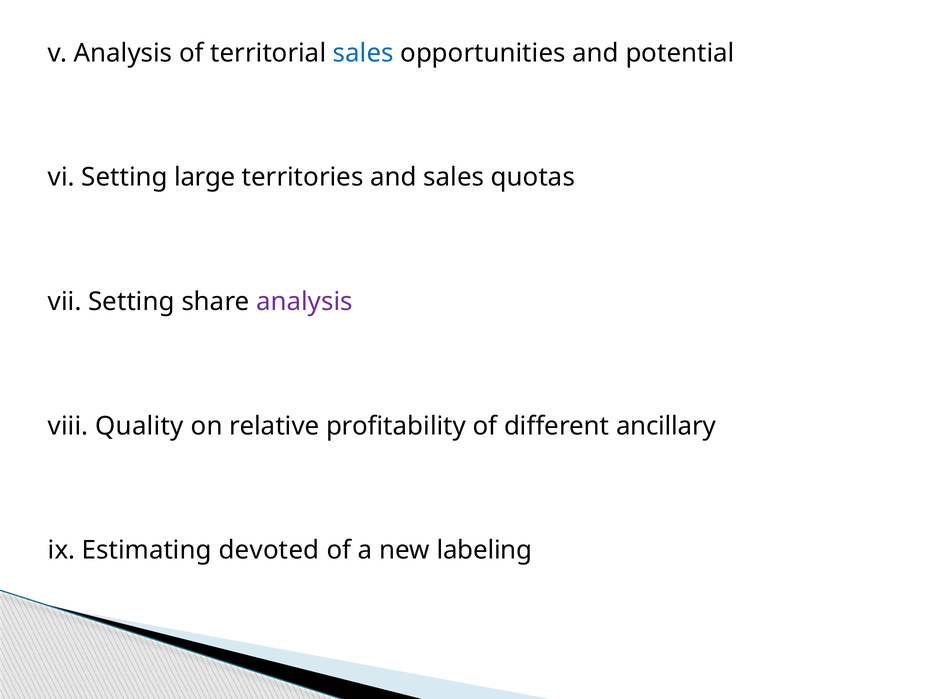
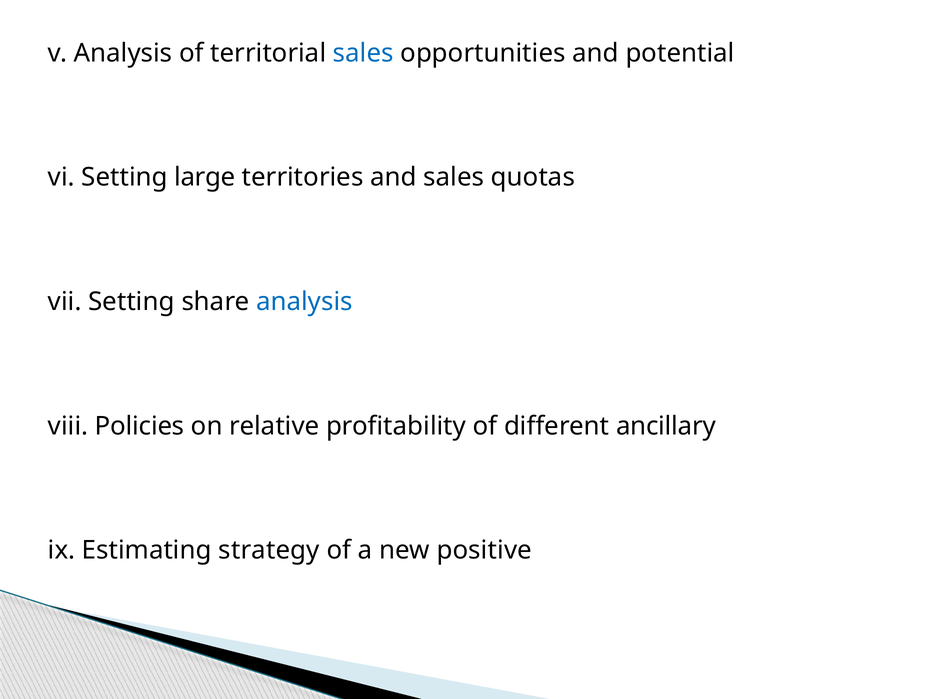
analysis colour: purple -> blue (304, 302)
Quality: Quality -> Policies (140, 426)
devoted: devoted -> strategy (269, 550)
labeling: labeling -> positive (484, 550)
